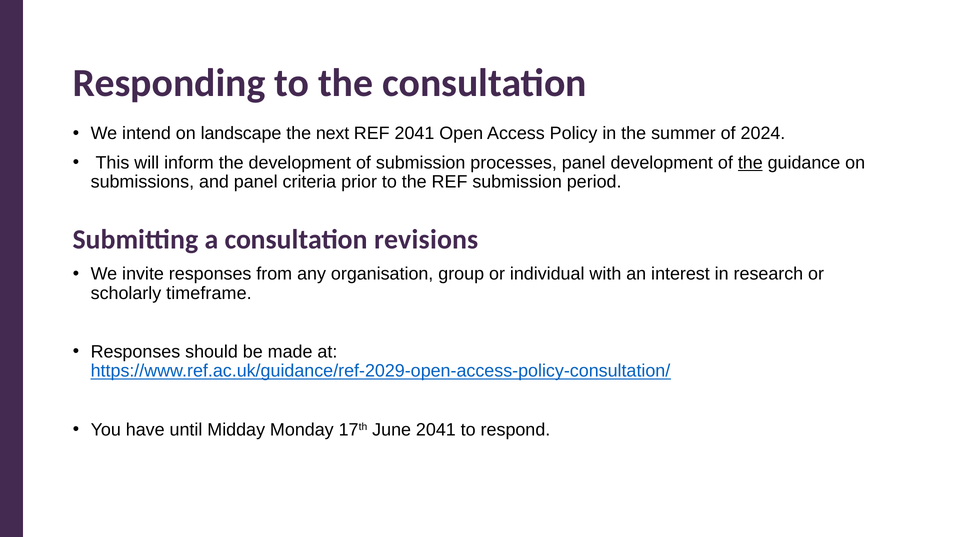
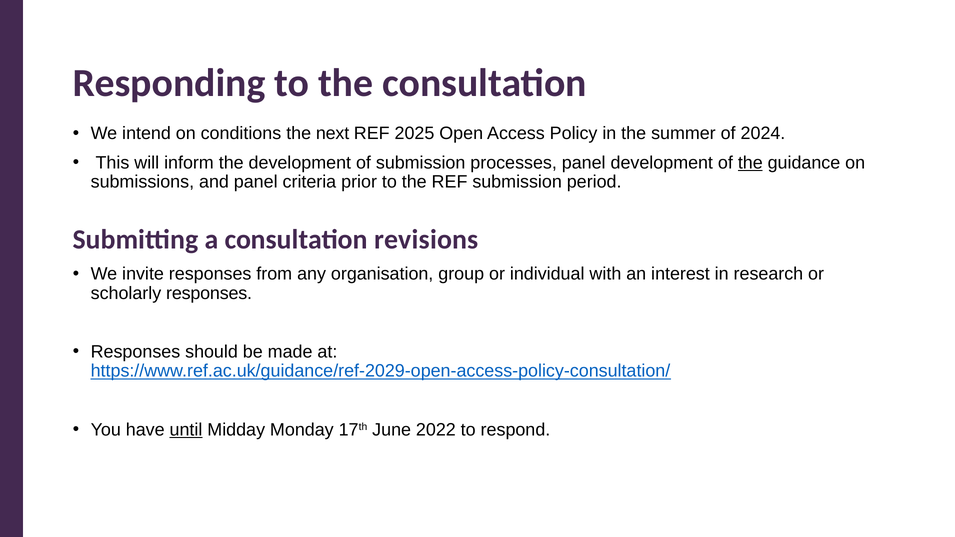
landscape: landscape -> conditions (241, 133)
REF 2041: 2041 -> 2025 (414, 133)
scholarly timeframe: timeframe -> responses (209, 293)
until underline: none -> present (186, 430)
June 2041: 2041 -> 2022 (436, 430)
